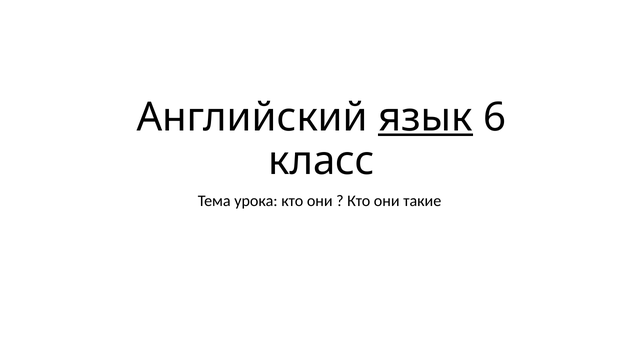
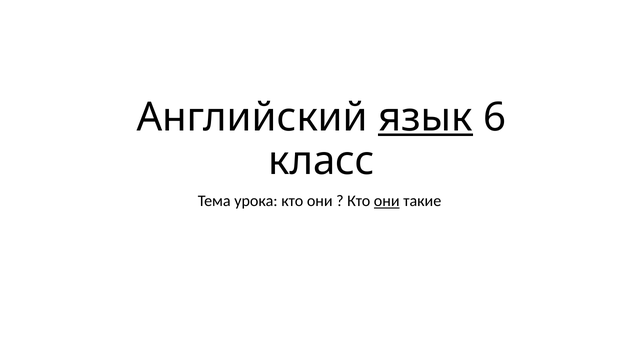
они underline: none -> present (387, 201)
